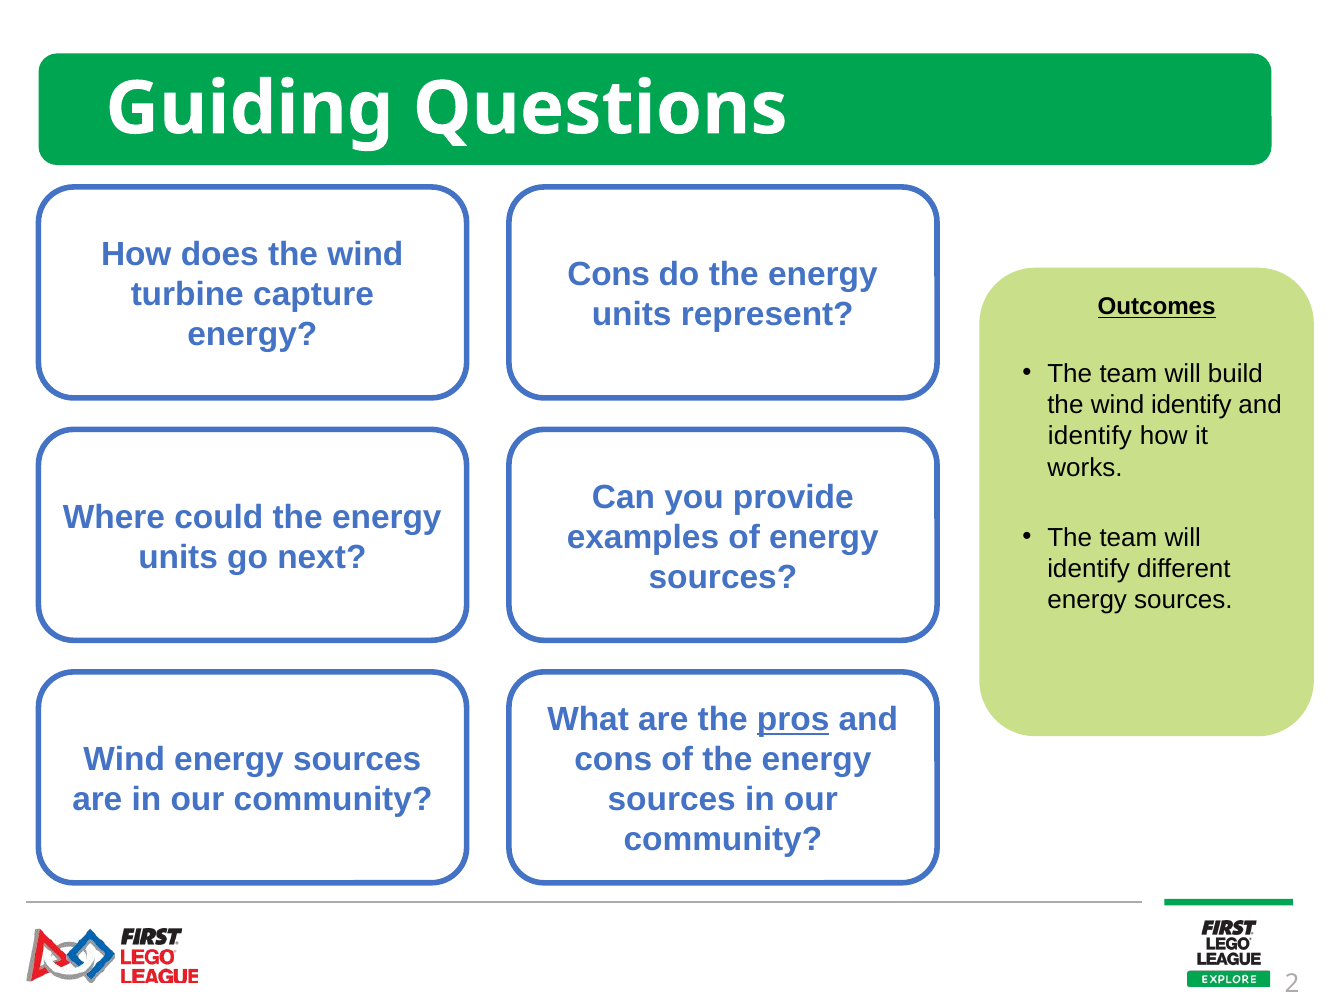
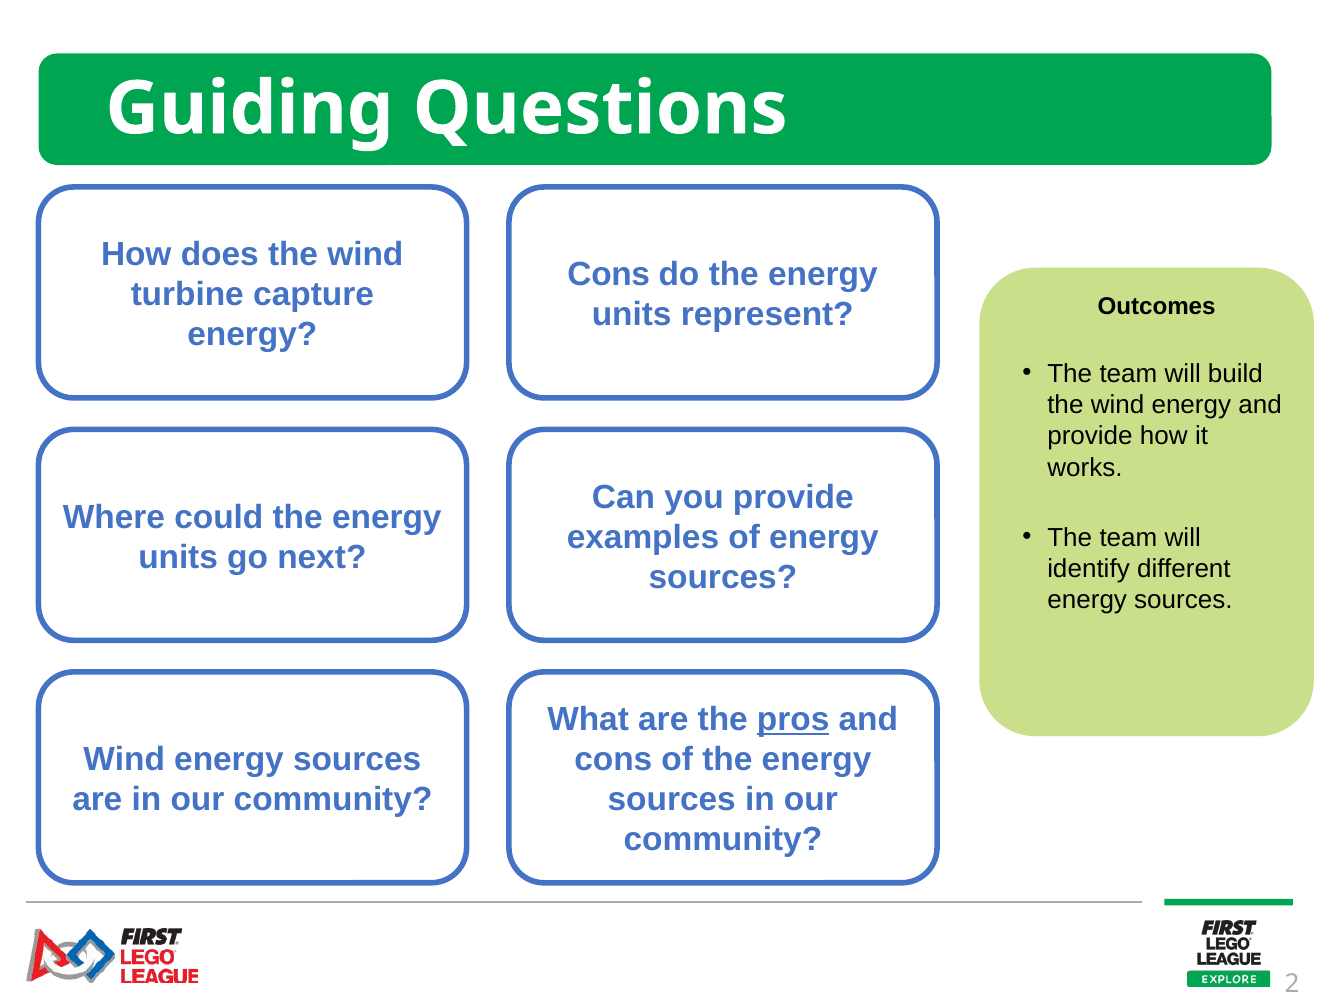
Outcomes underline: present -> none (1157, 307)
the wind identify: identify -> energy (1191, 405)
identify: identify -> provide (1090, 436)
